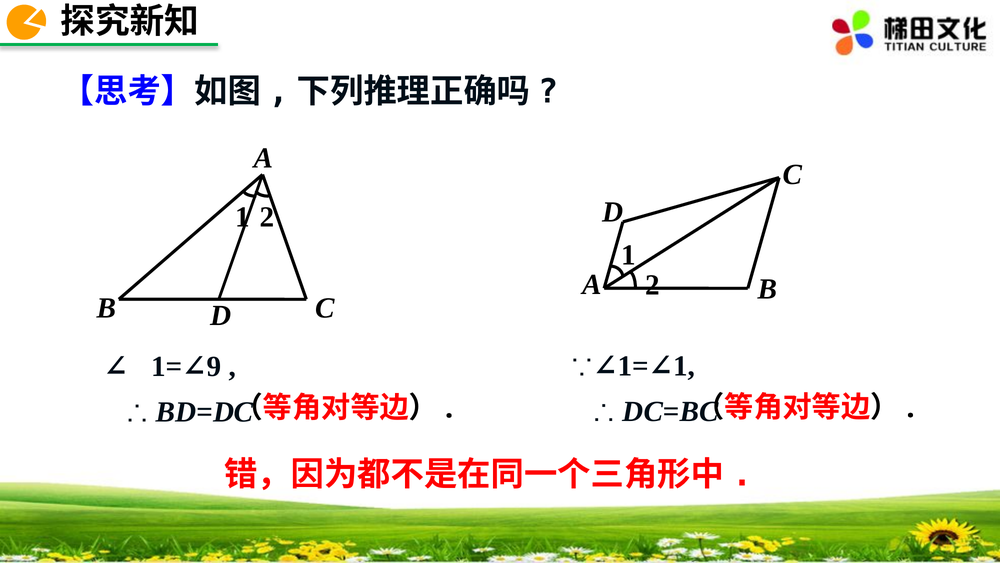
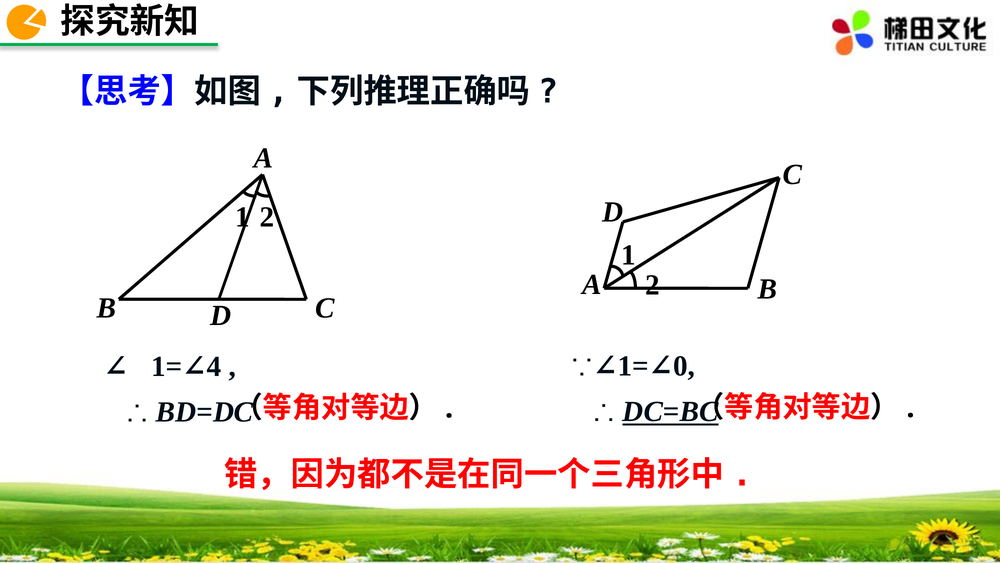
1: 1 -> 0 (684, 366)
9: 9 -> 4 (214, 366)
DC=BC underline: none -> present (670, 411)
